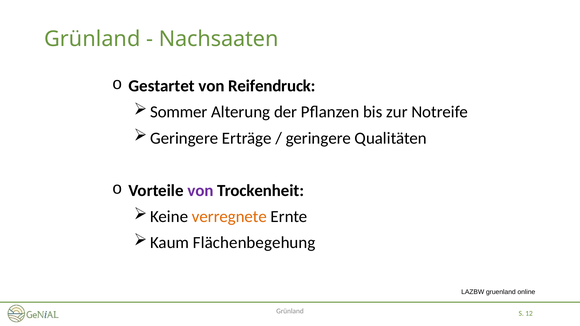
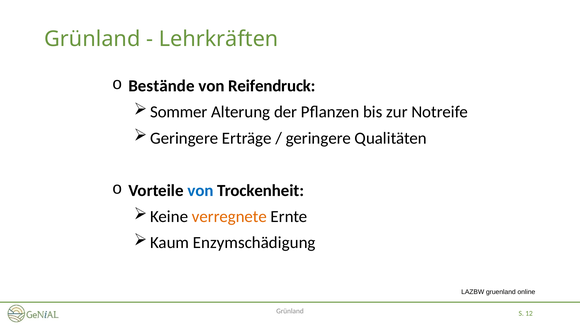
Nachsaaten: Nachsaaten -> Lehrkräften (219, 39)
Gestartet: Gestartet -> Bestände (162, 86)
von colour: purple -> blue (200, 191)
Flächenbegehung: Flächenbegehung -> Enzymschädigung (254, 243)
